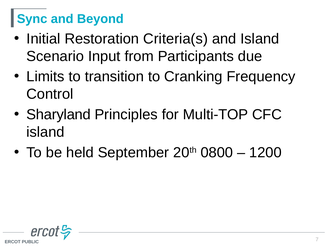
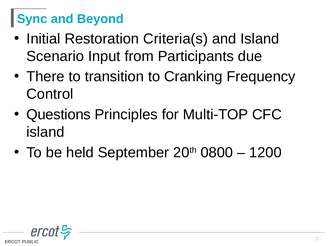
Limits: Limits -> There (45, 77)
Sharyland: Sharyland -> Questions (59, 115)
